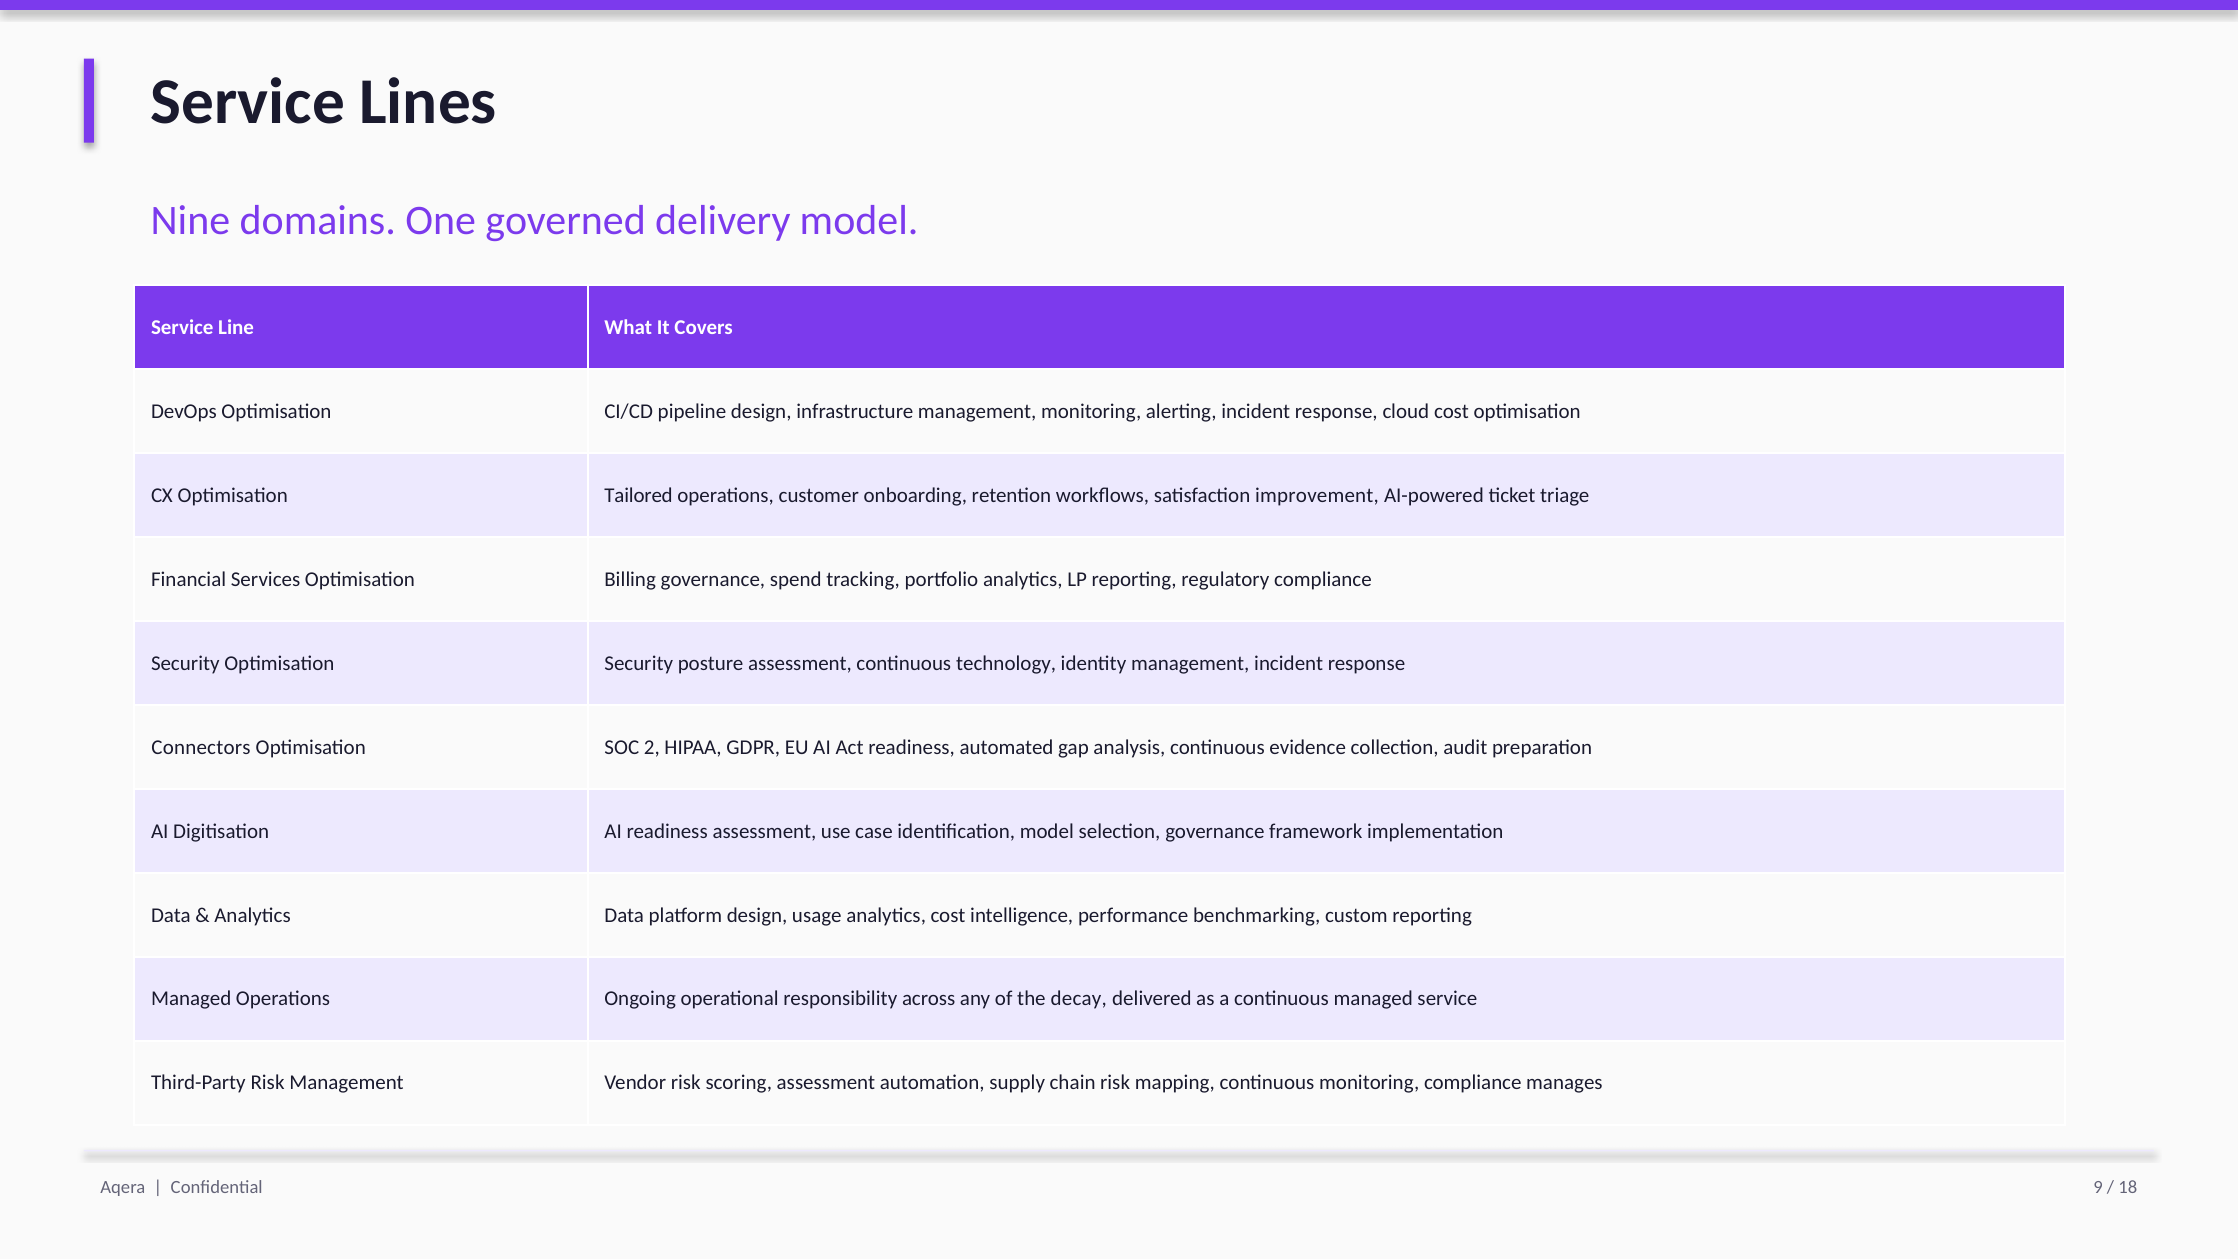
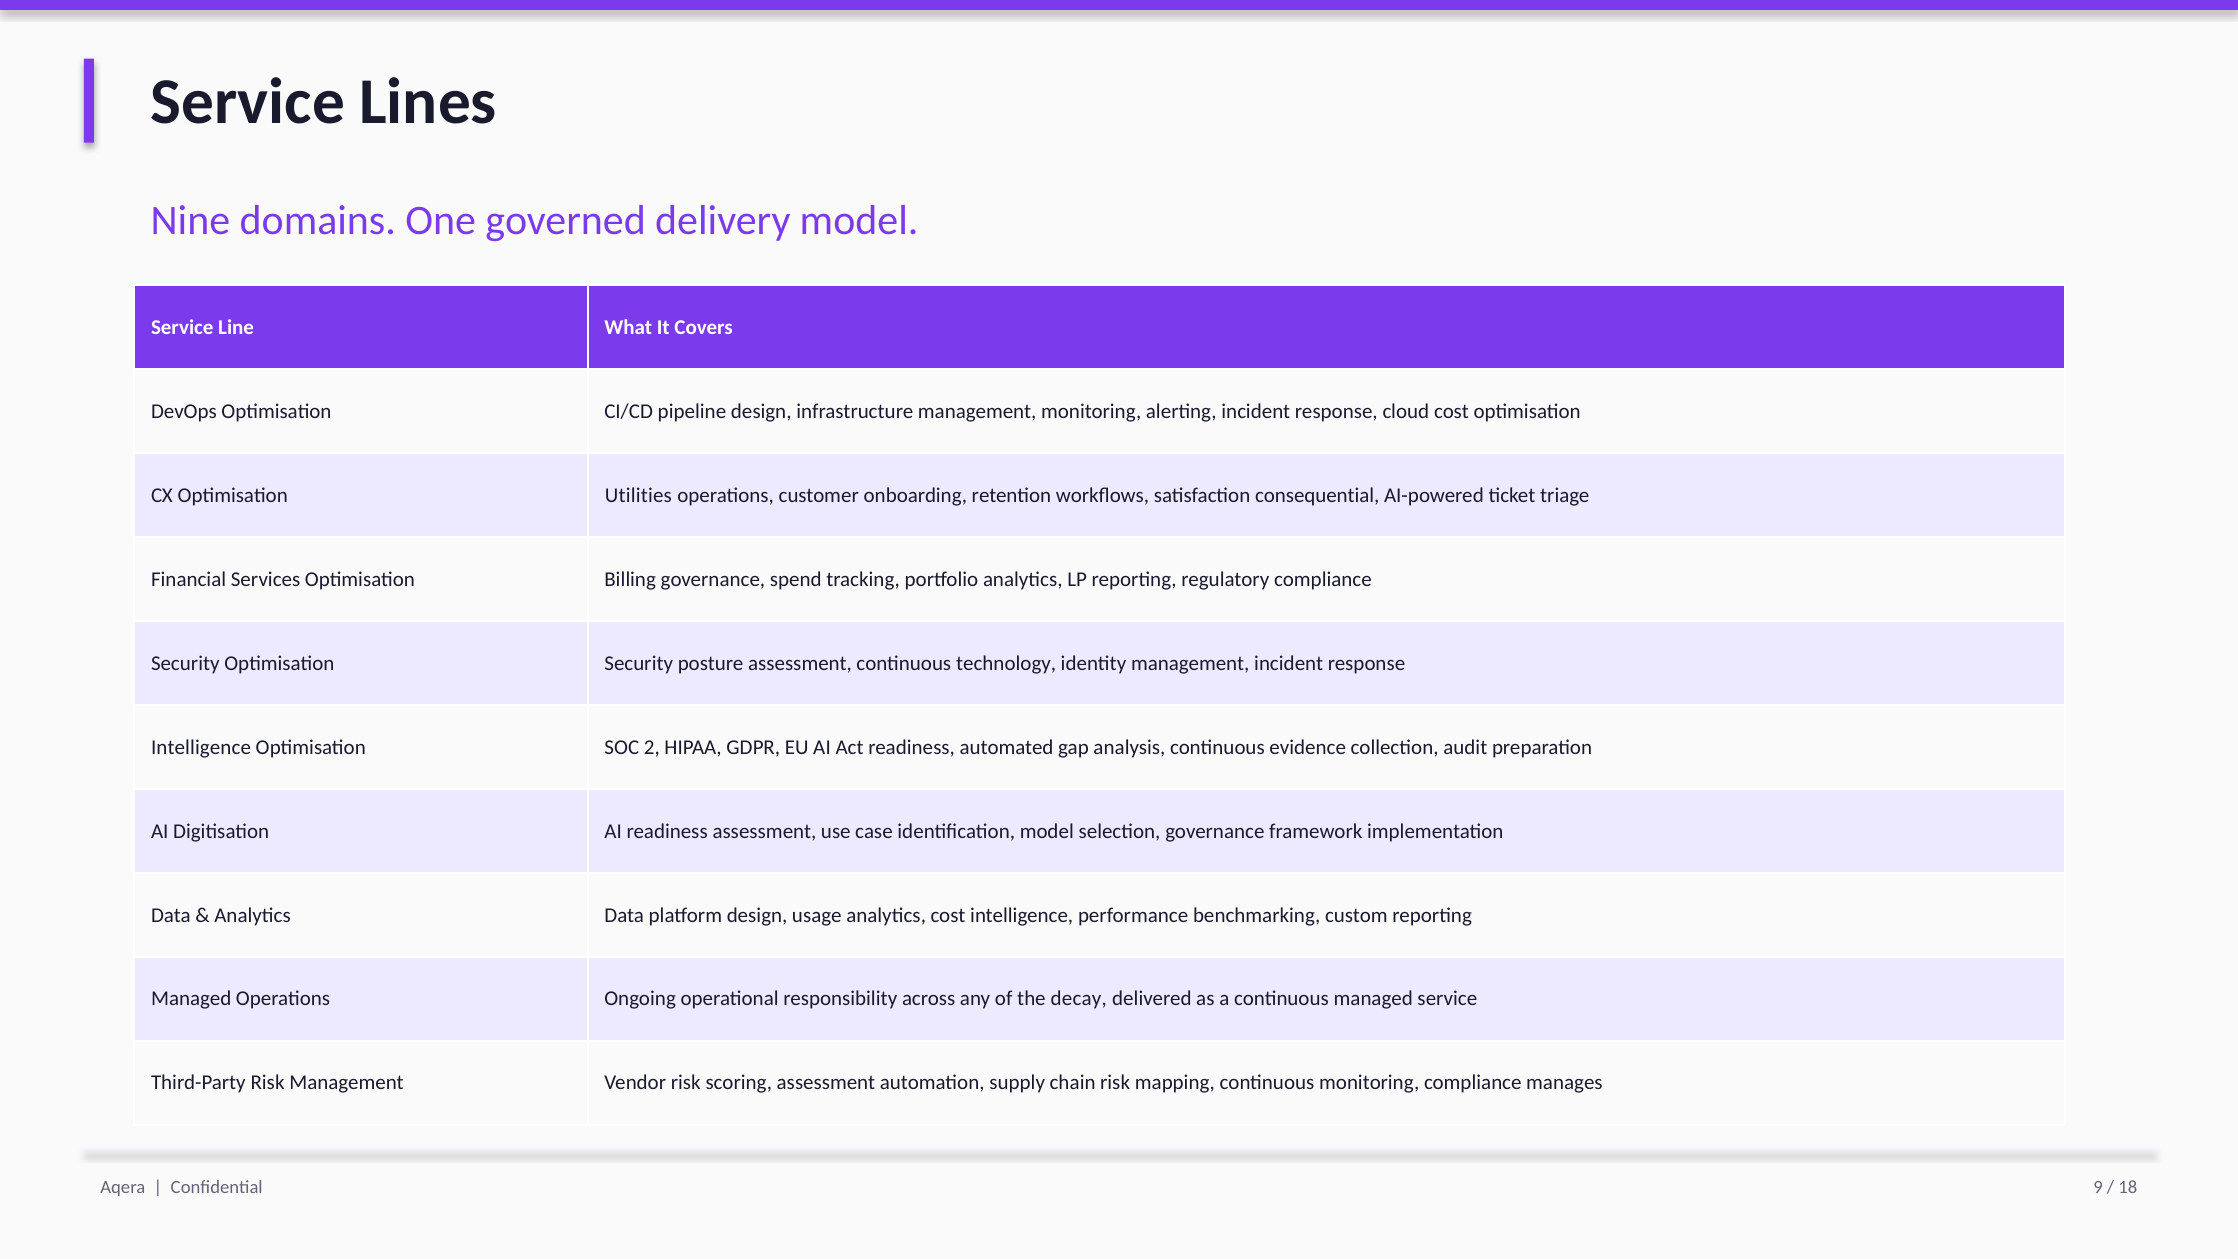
Tailored: Tailored -> Utilities (638, 495)
improvement: improvement -> consequential (1317, 495)
Connectors: Connectors -> Intelligence (201, 747)
